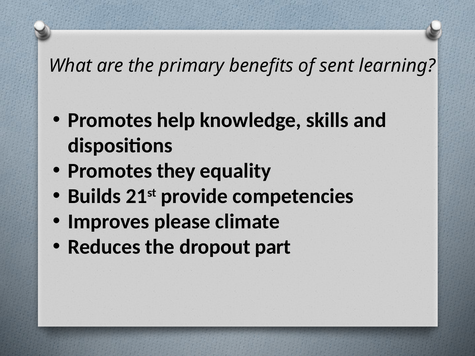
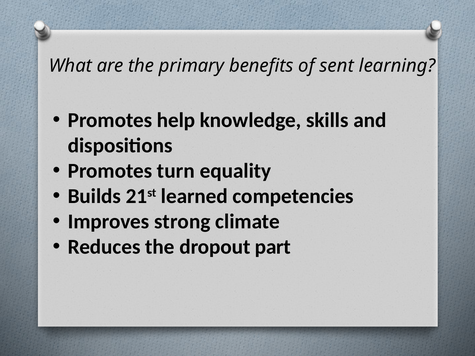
they: they -> turn (176, 171)
provide: provide -> learned (194, 196)
please: please -> strong (182, 222)
